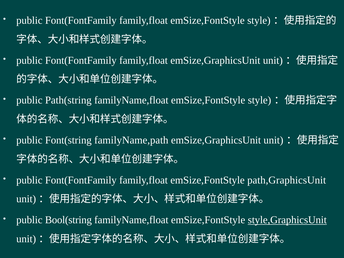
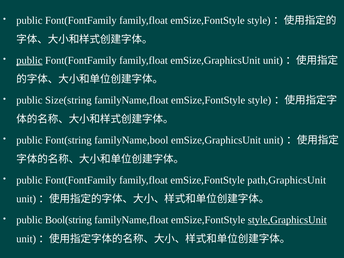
public underline: none -> present (29, 60)
Path(string: Path(string -> Size(string (68, 100)
familyName,path: familyName,path -> familyName,bool (131, 140)
